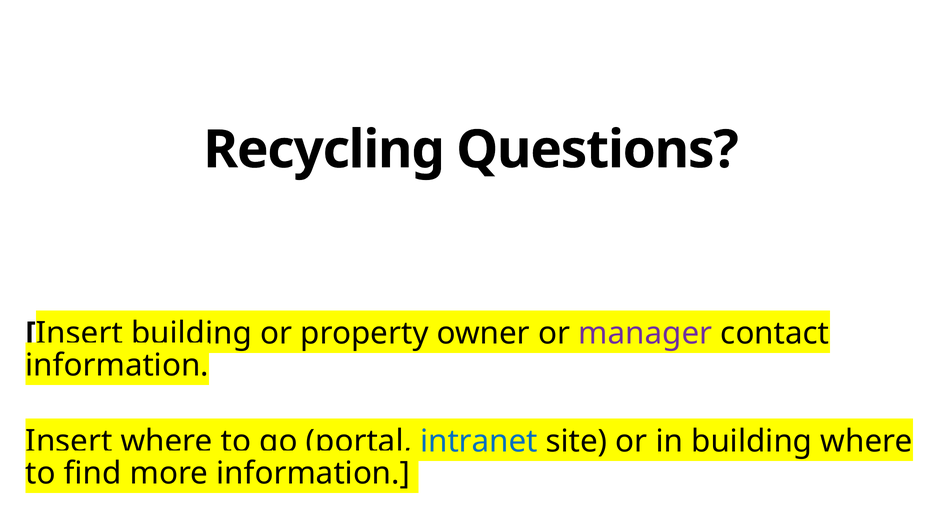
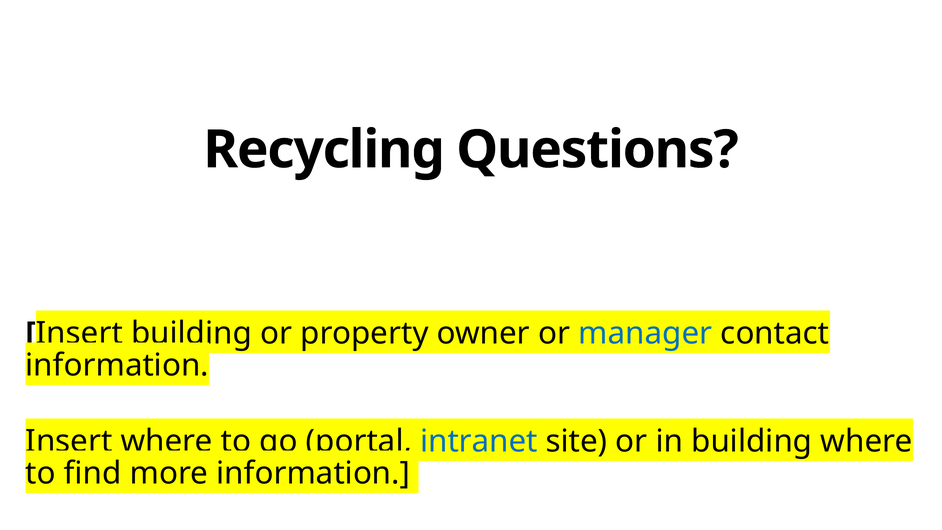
manager colour: purple -> blue (645, 333)
